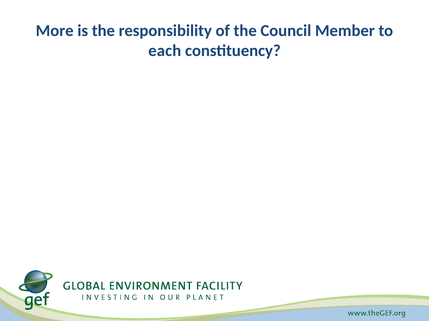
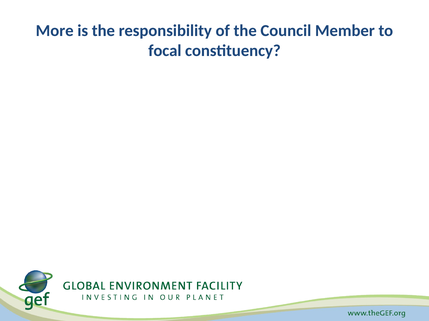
each: each -> focal (165, 51)
